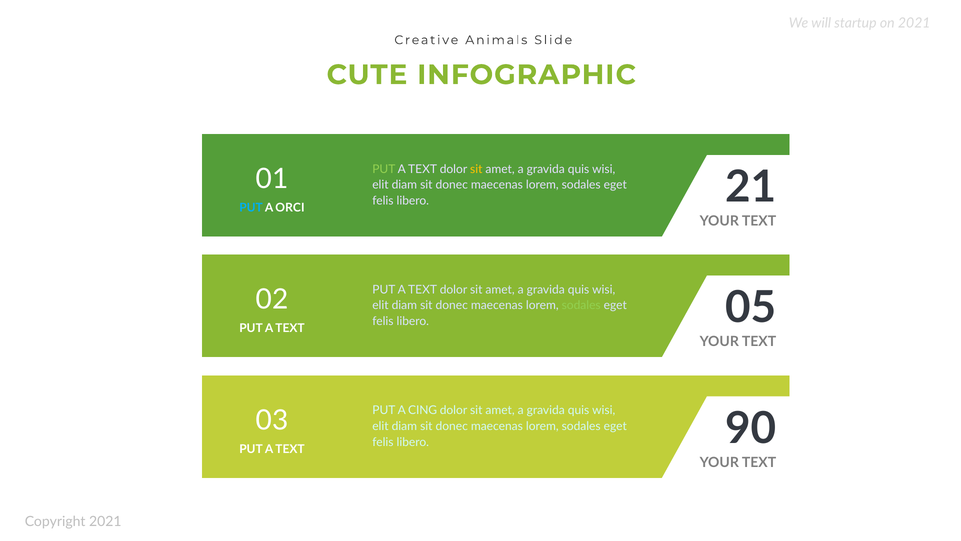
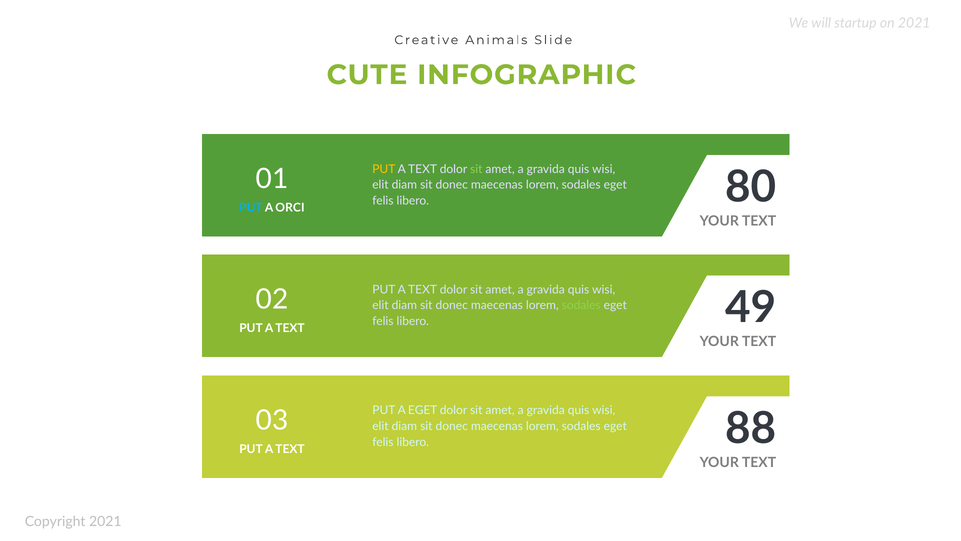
PUT colour: light green -> yellow (384, 169)
sit colour: yellow -> light green (476, 169)
21: 21 -> 80 (751, 187)
05: 05 -> 49 (751, 308)
A CING: CING -> EGET (423, 410)
90: 90 -> 88 (751, 428)
